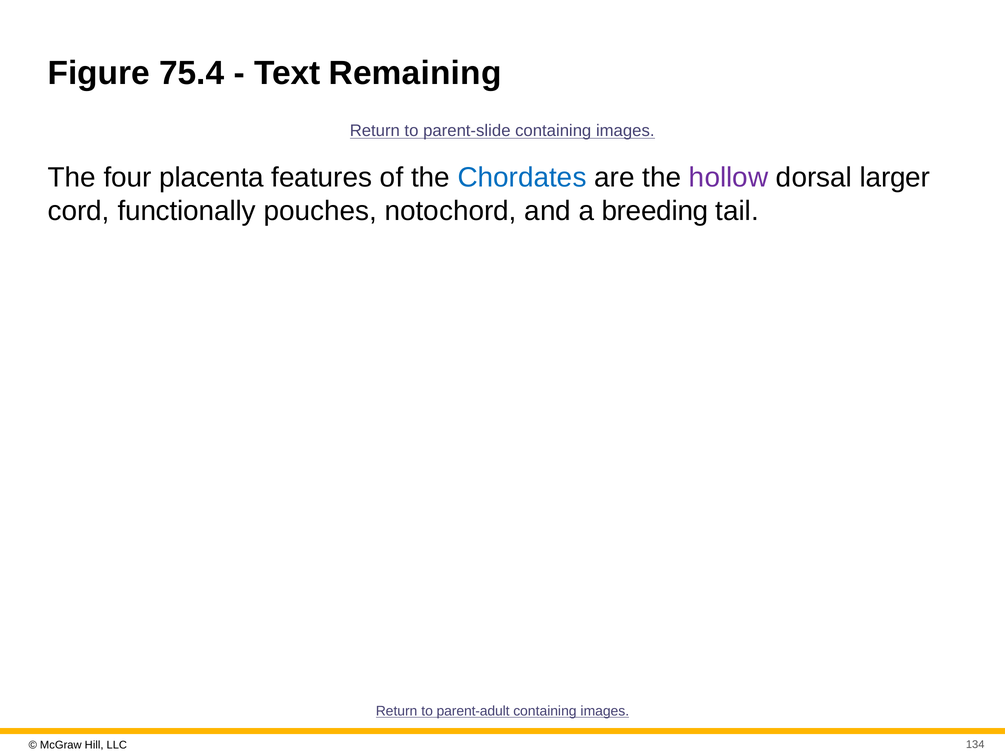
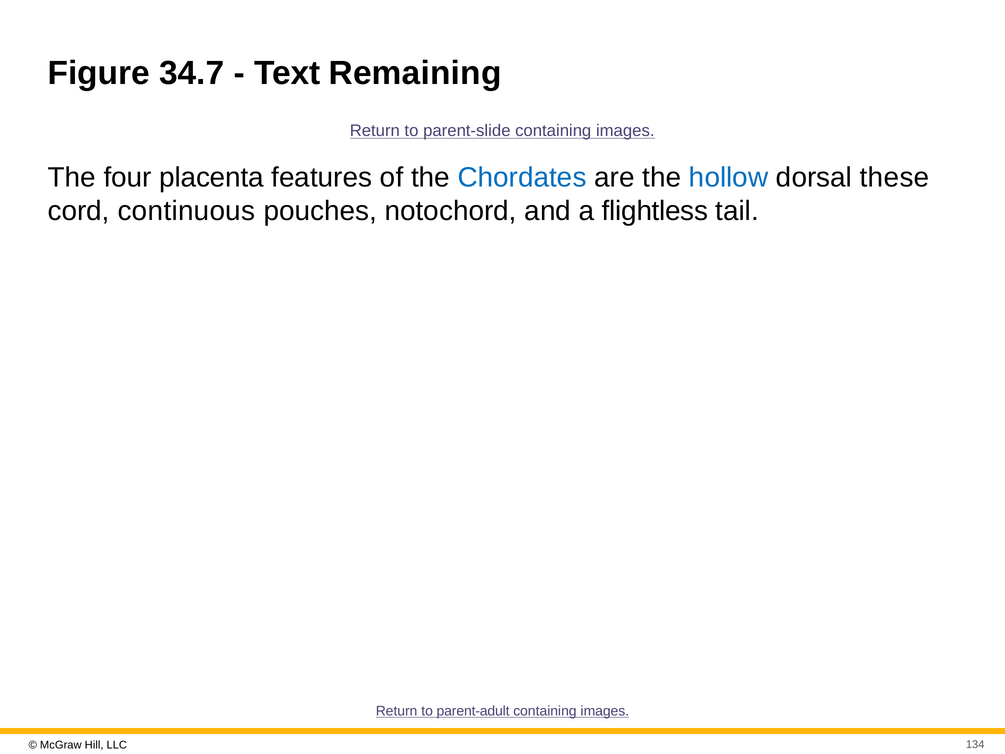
75.4: 75.4 -> 34.7 (192, 73)
hollow colour: purple -> blue (729, 177)
larger: larger -> these (895, 177)
functionally: functionally -> continuous (186, 211)
breeding: breeding -> flightless (655, 211)
